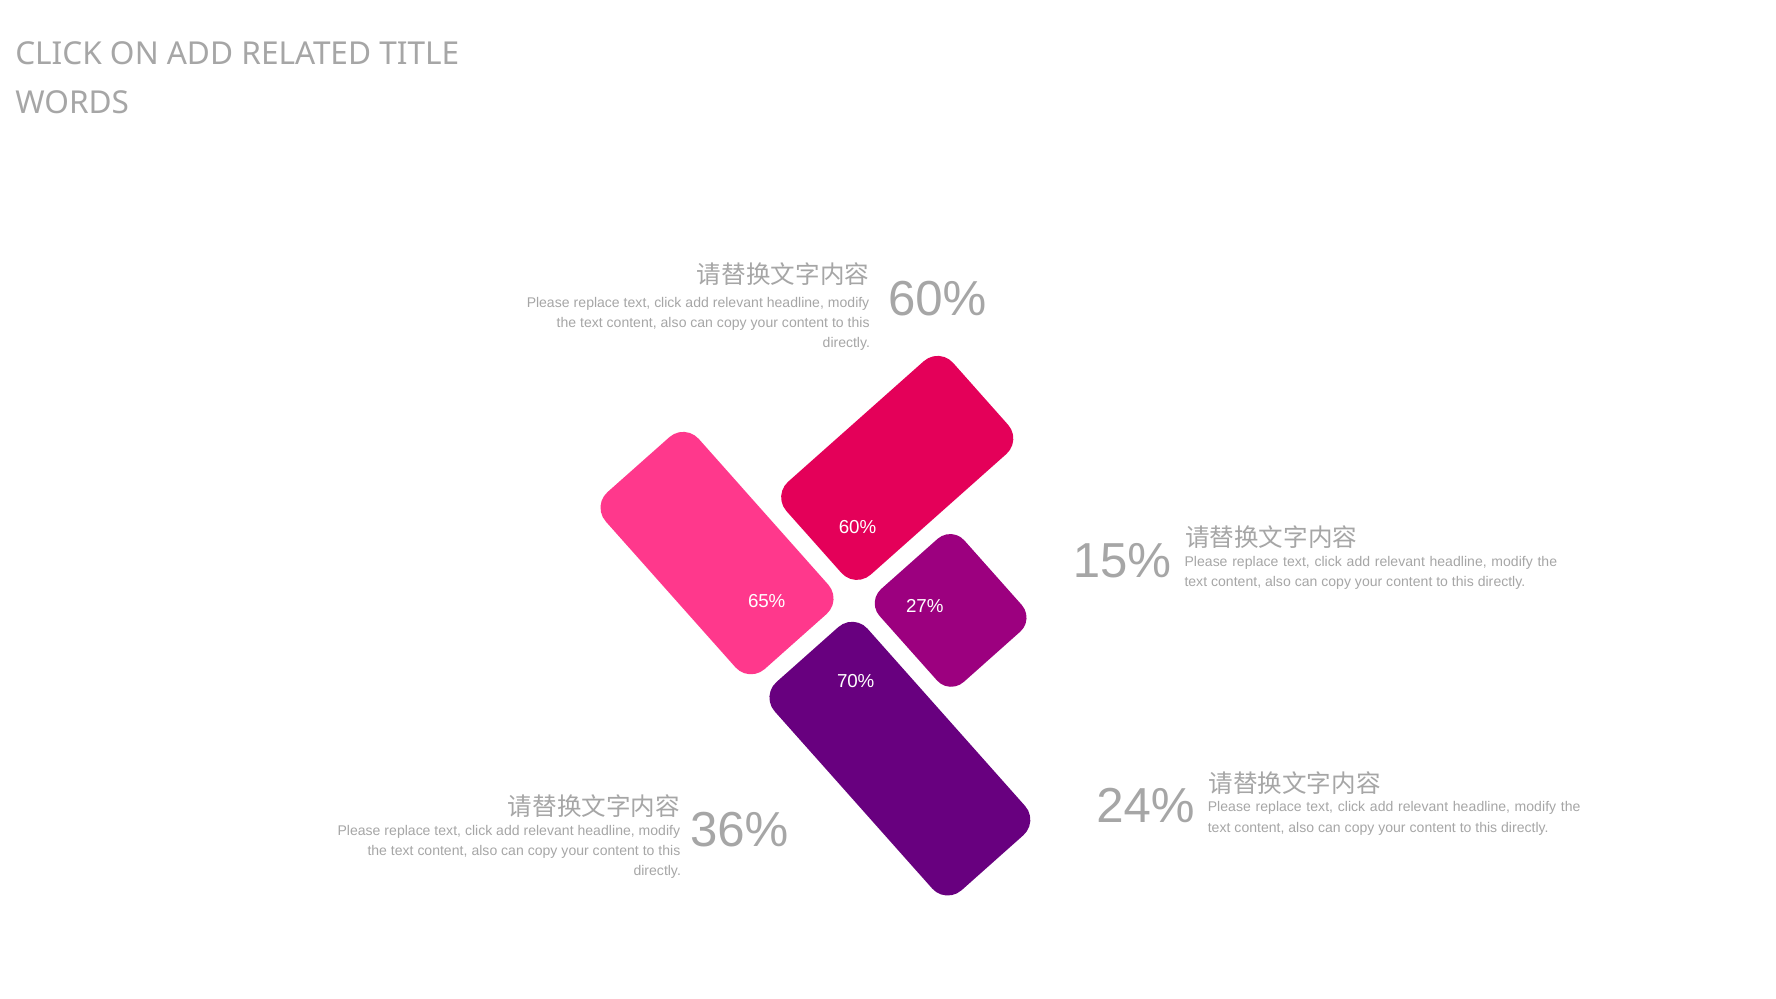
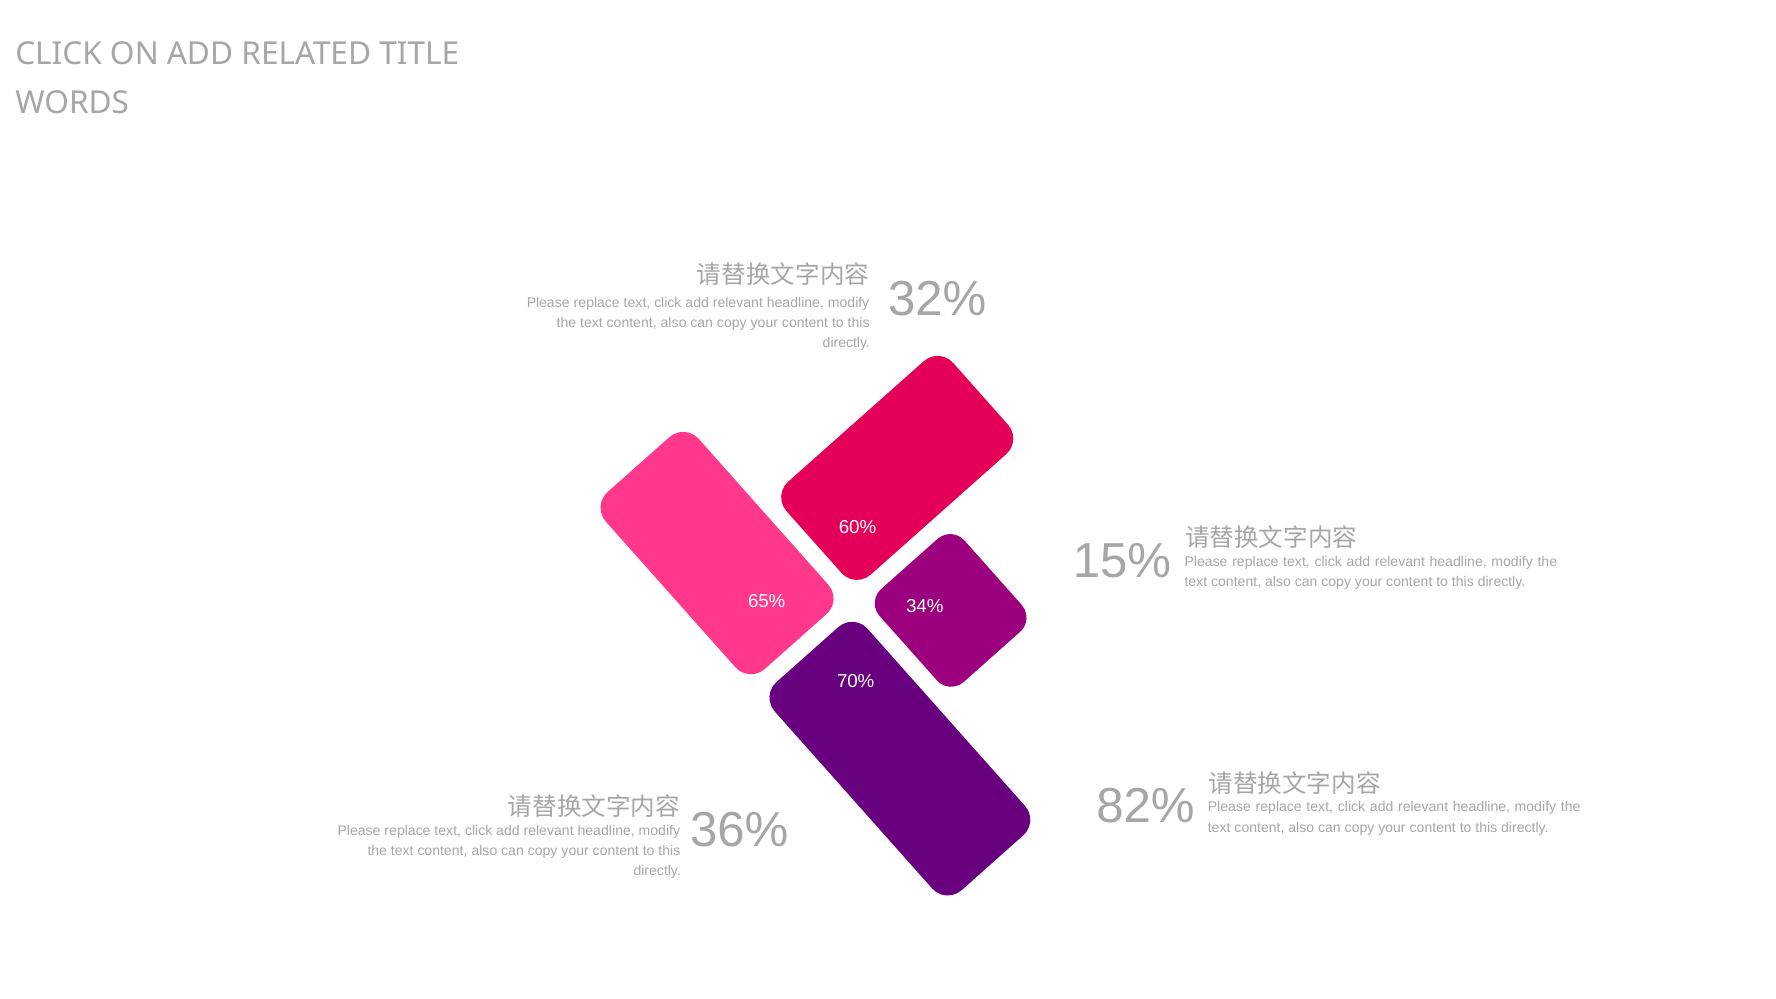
60%: 60% -> 32% (937, 299)
27%: 27% -> 34% (925, 606)
24%: 24% -> 82% (1145, 806)
